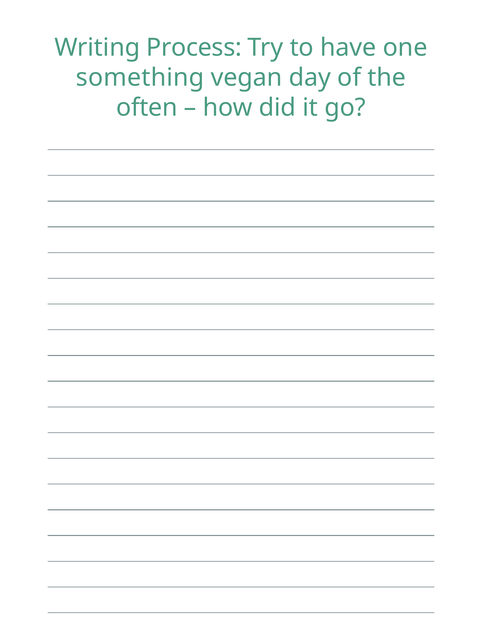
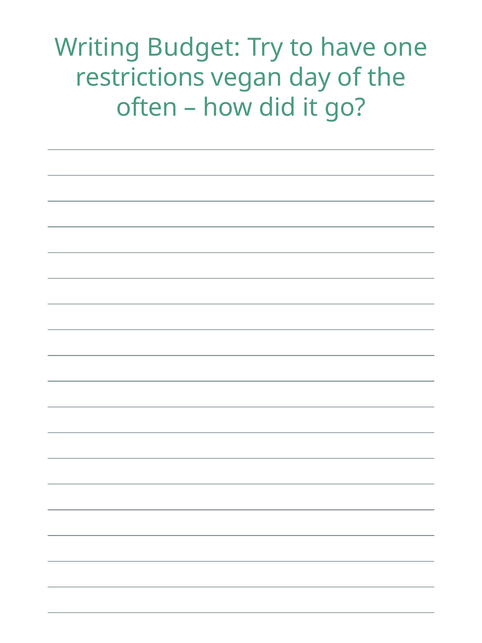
Process: Process -> Budget (194, 48)
something: something -> restrictions (140, 78)
